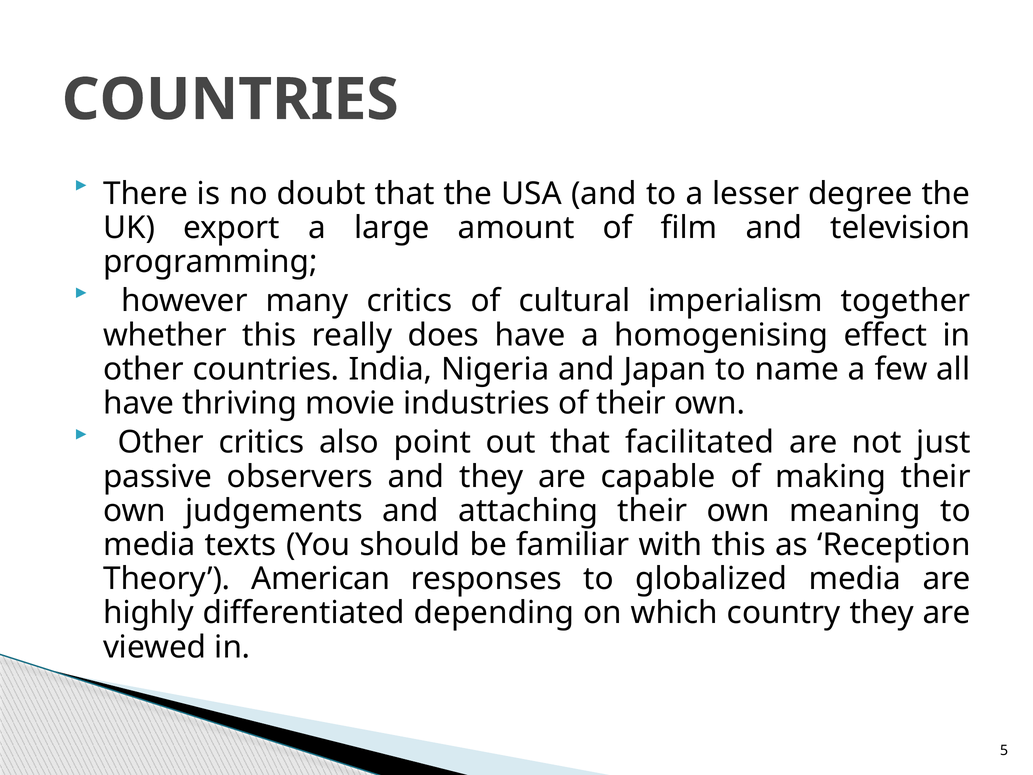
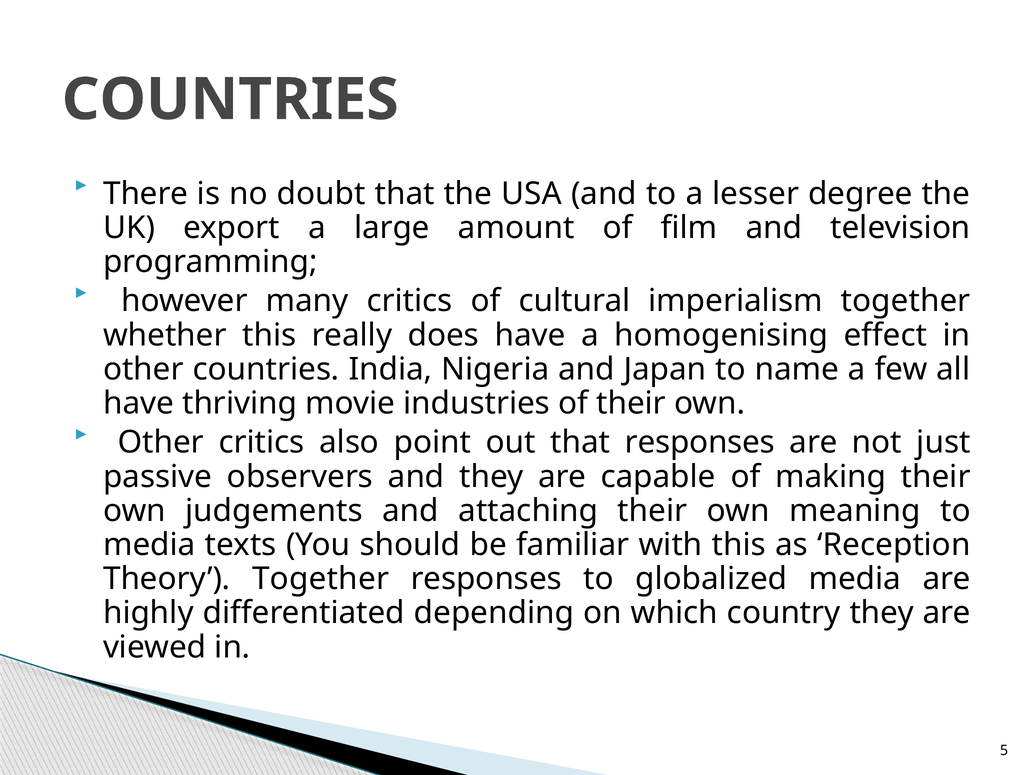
that facilitated: facilitated -> responses (700, 442)
Theory American: American -> Together (321, 579)
